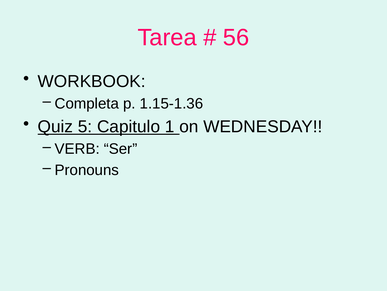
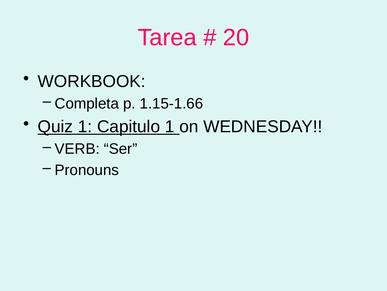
56: 56 -> 20 (236, 37)
1.15-1.36: 1.15-1.36 -> 1.15-1.66 (171, 103)
Quiz 5: 5 -> 1 (85, 126)
